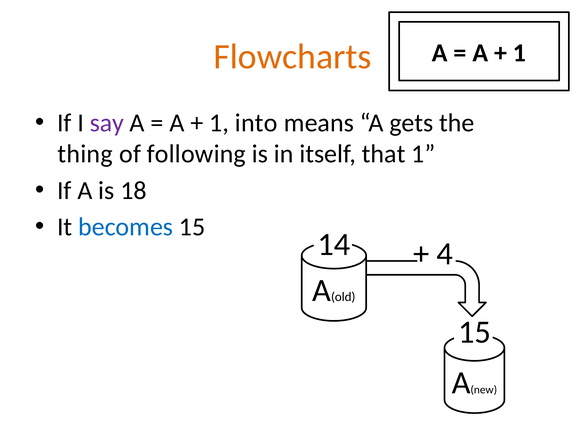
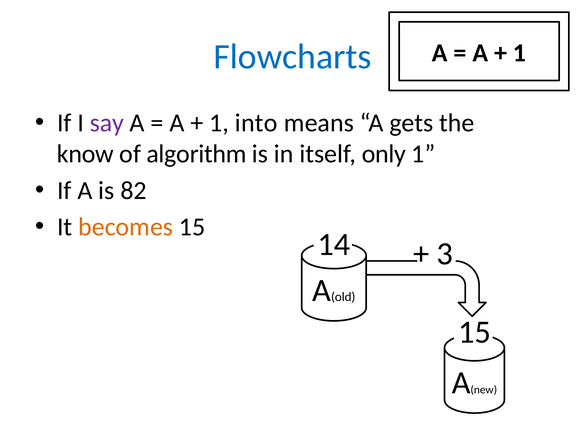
Flowcharts colour: orange -> blue (292, 57)
thing: thing -> know (85, 154)
following: following -> algorithm (197, 154)
that: that -> only (384, 154)
18: 18 -> 82 (134, 190)
becomes colour: blue -> orange (126, 227)
4: 4 -> 3 (445, 253)
